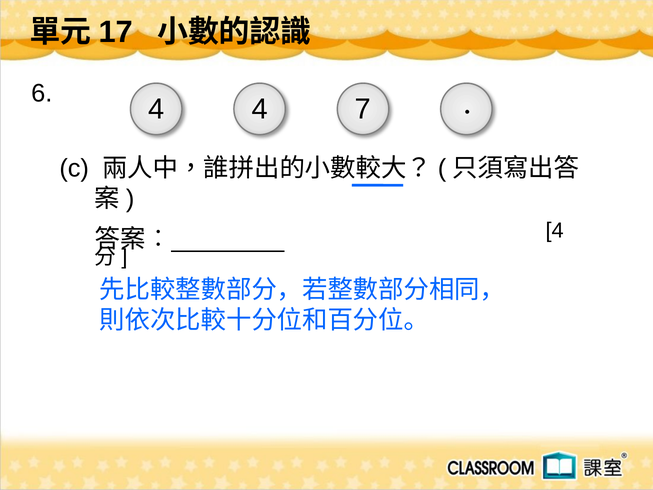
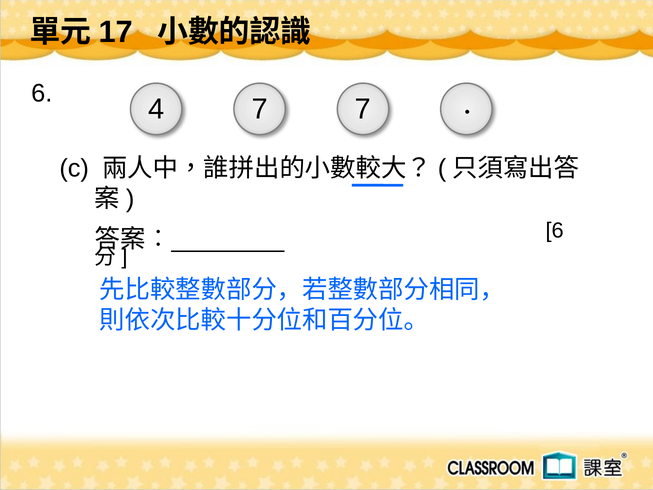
4 4: 4 -> 7 (260, 109)
4: 4 -> 6 (555, 230)
